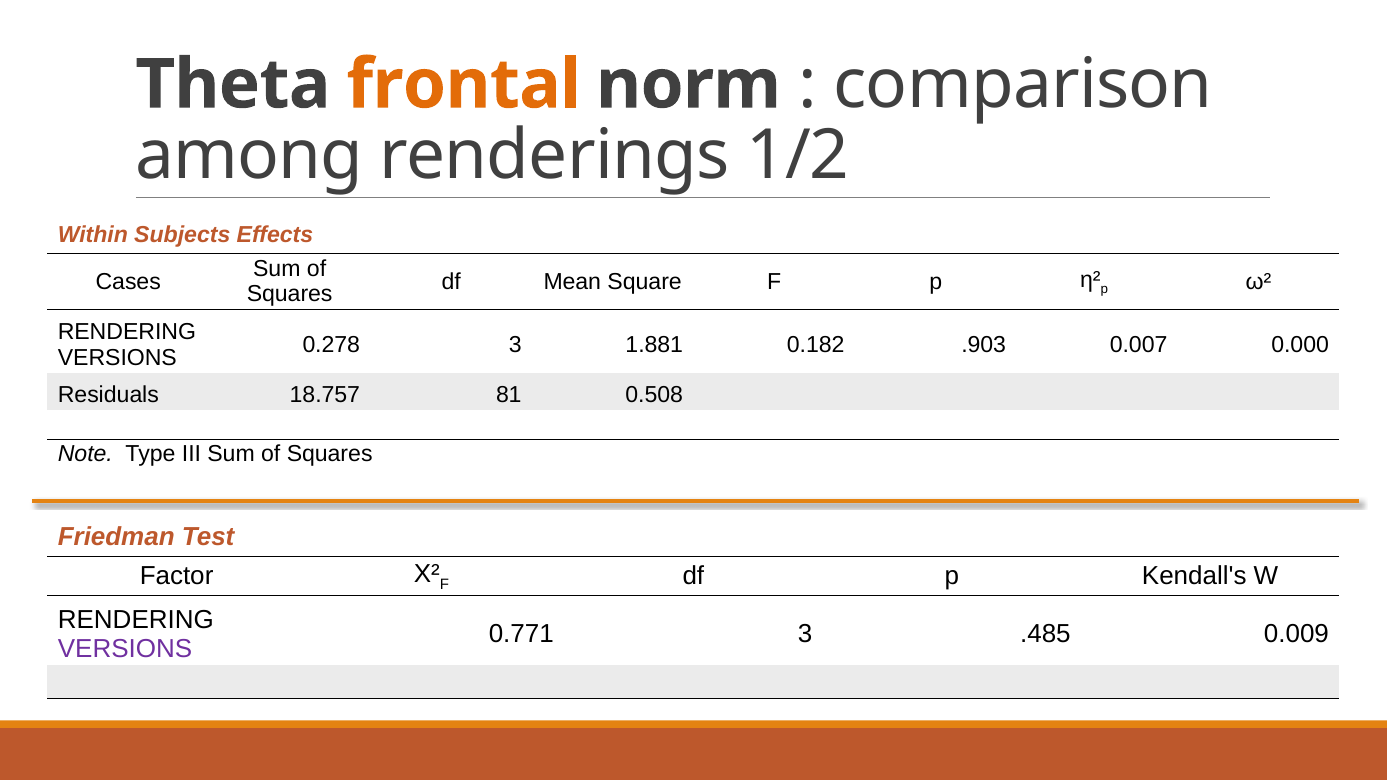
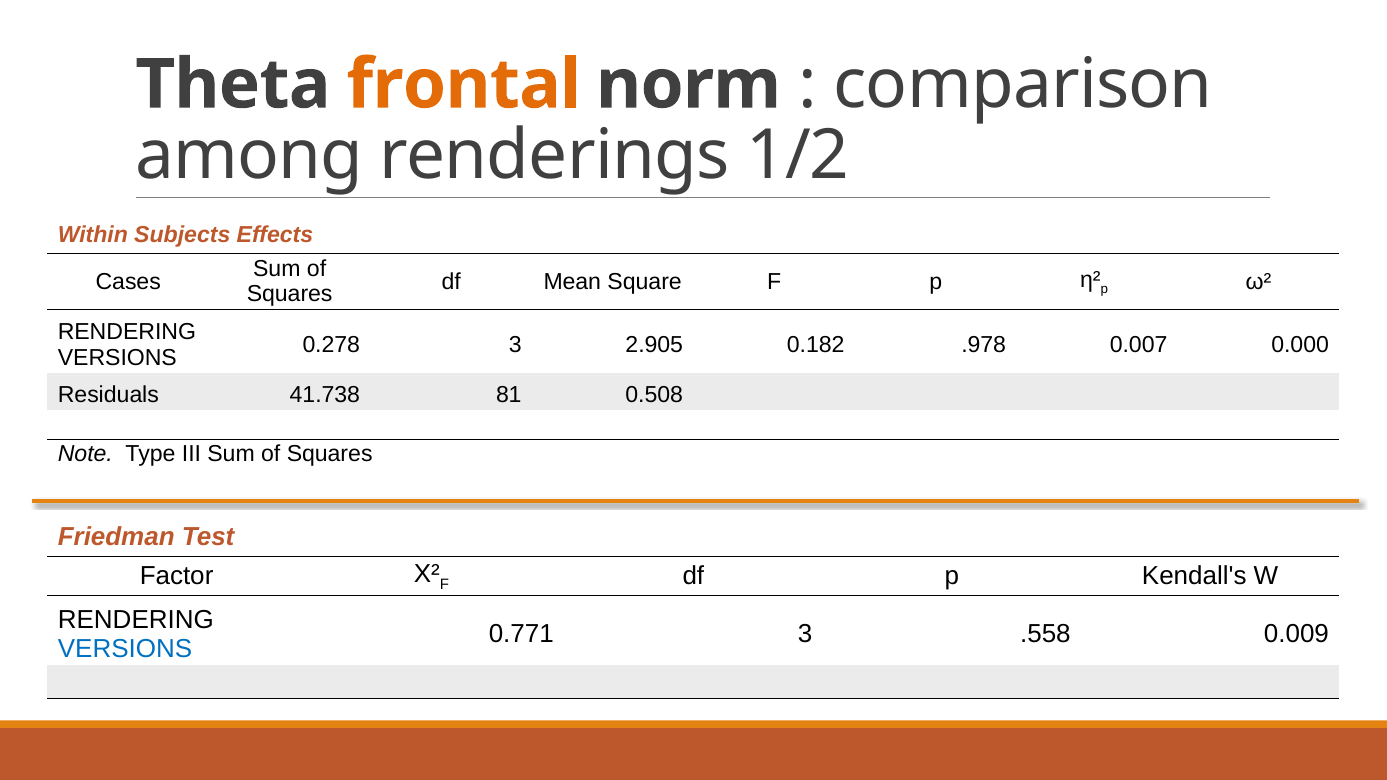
1.881: 1.881 -> 2.905 (654, 345)
.903: .903 -> .978 (984, 345)
18.757: 18.757 -> 41.738 (325, 395)
.485: .485 -> .558 (1045, 634)
VERSIONS colour: purple -> blue (125, 649)
